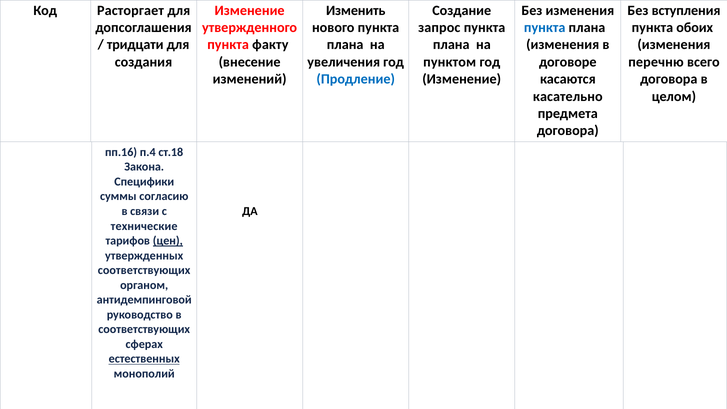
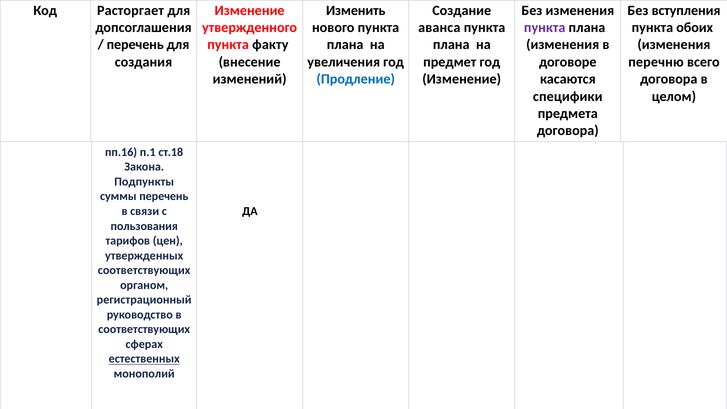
запрос: запрос -> аванса (439, 28)
пункта colour: blue -> purple (545, 28)
тридцати: тридцати -> перечень (135, 45)
пунктом: пунктом -> предмет (450, 62)
касательно: касательно -> специфики (568, 96)
п.4: п.4 -> п.1 (148, 152)
Специфики: Специфики -> Подпункты (144, 182)
суммы согласию: согласию -> перечень (164, 196)
технические: технические -> пользования (144, 226)
цен underline: present -> none (168, 241)
антидемпинговой: антидемпинговой -> регистрационный (144, 300)
